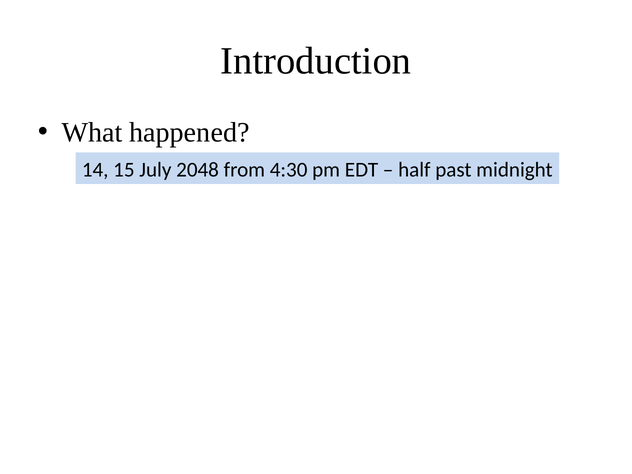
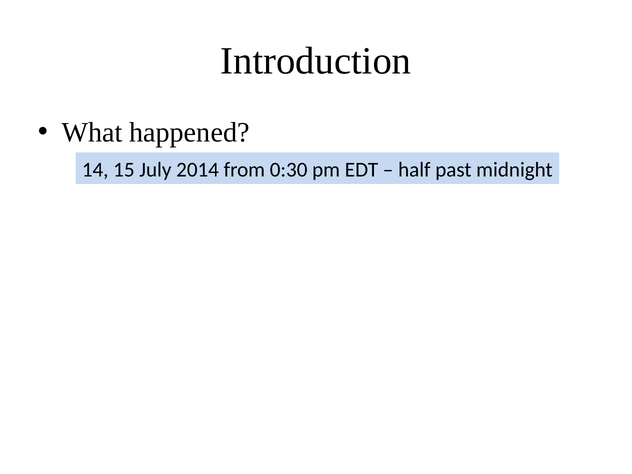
2048: 2048 -> 2014 (198, 170)
4:30: 4:30 -> 0:30 (289, 170)
